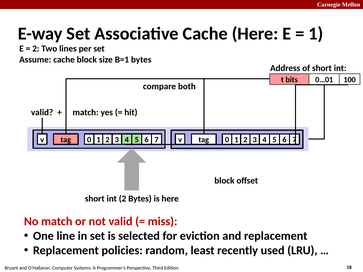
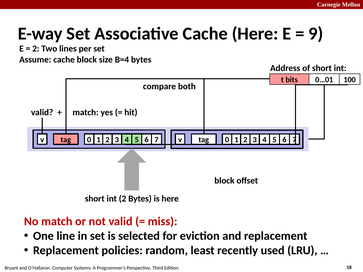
1: 1 -> 9 (316, 34)
B=1: B=1 -> B=4 (122, 60)
